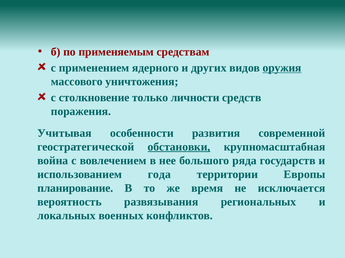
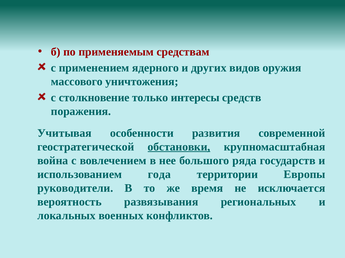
оружия underline: present -> none (282, 68)
личности: личности -> интересы (195, 98)
планирование: планирование -> руководители (75, 189)
